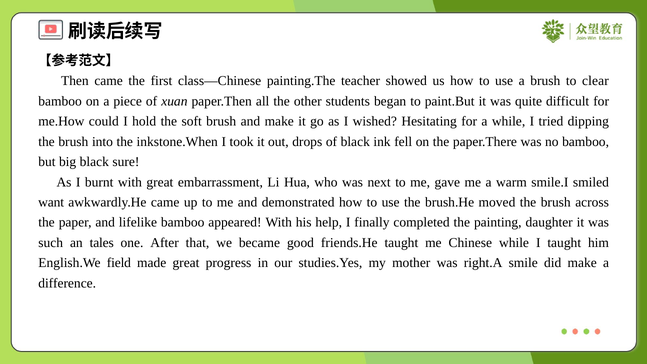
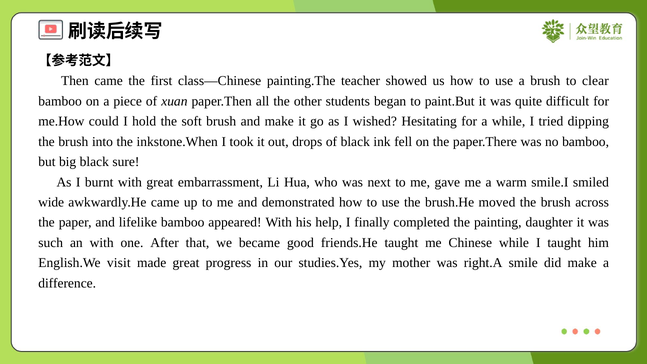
want: want -> wide (51, 202)
an tales: tales -> with (102, 243)
field: field -> visit (119, 263)
